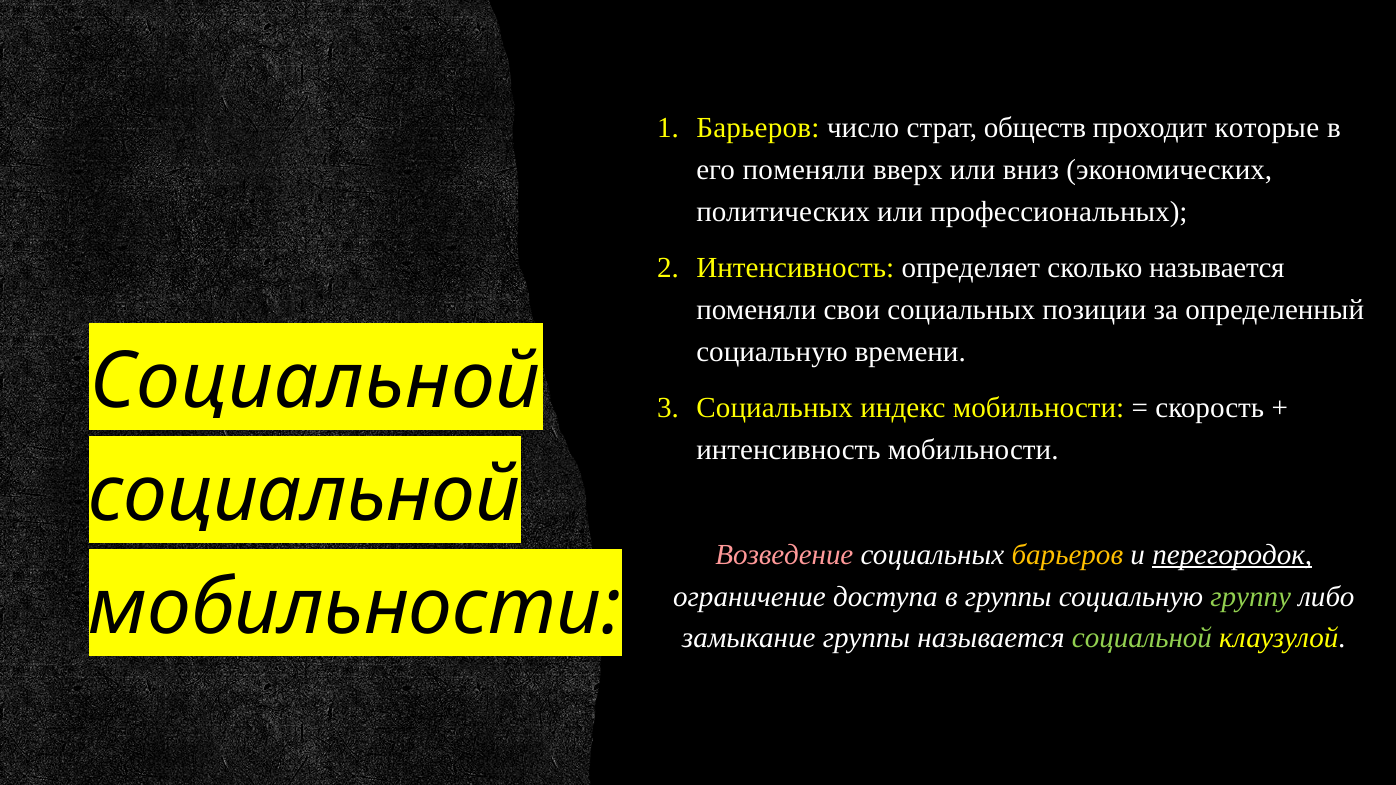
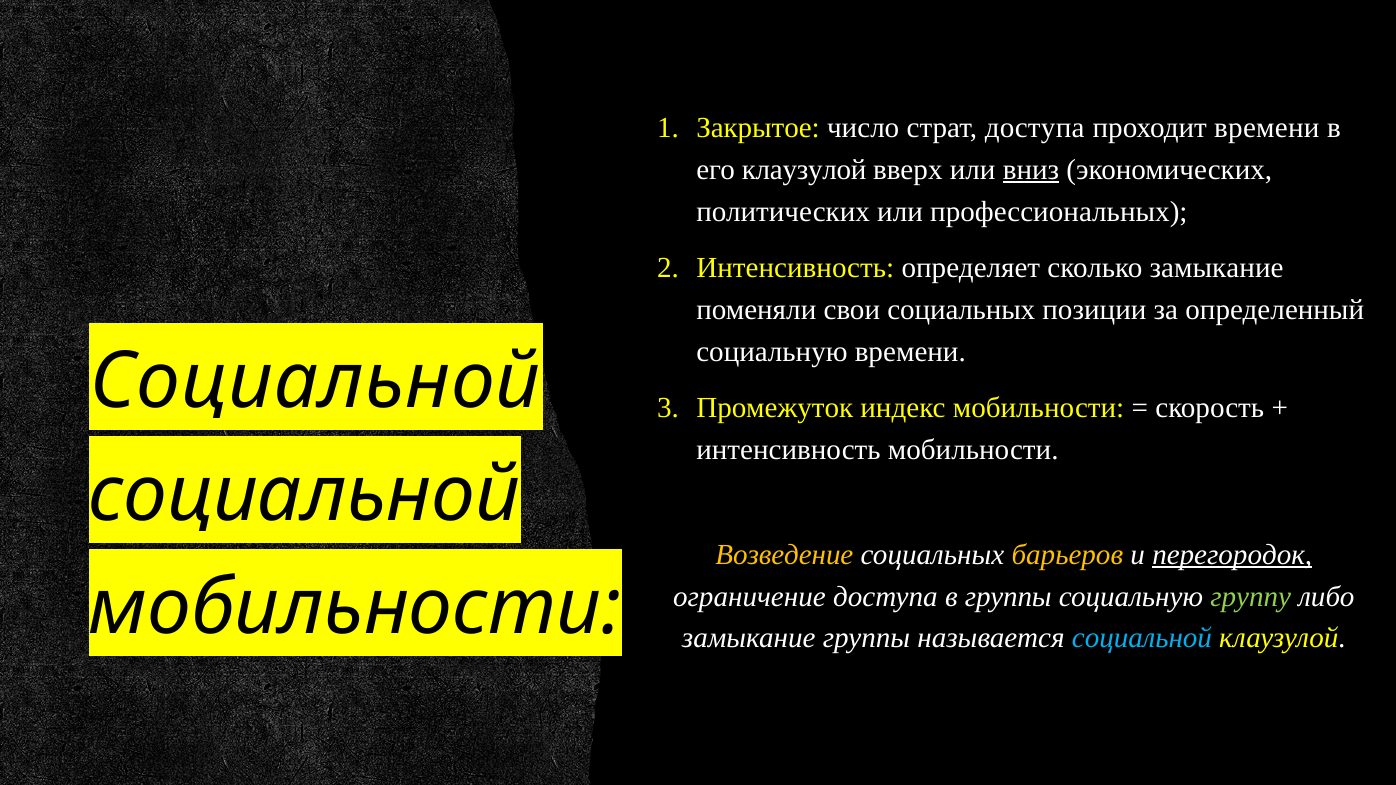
Барьеров: Барьеров -> Закрытое (758, 128)
страт обществ: обществ -> доступа (1035, 128)
проходит которые: которые -> времени (1267, 128)
его поменяли: поменяли -> клаузулой (804, 170)
вниз underline: none -> present (1031, 170)
сколько называется: называется -> замыкание (1217, 268)
Социальных: Социальных -> Промежуток (775, 408)
Возведение colour: pink -> yellow (784, 555)
социальной colour: light green -> light blue (1142, 639)
